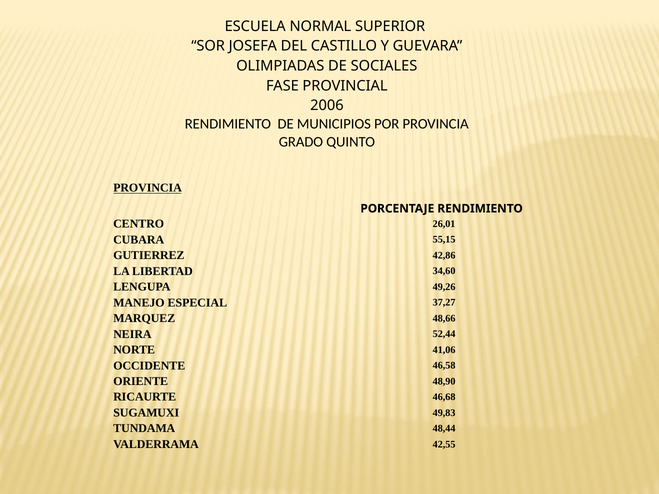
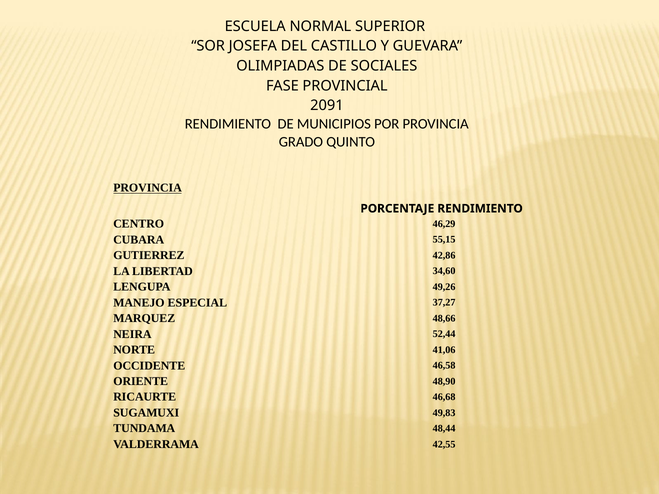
2006: 2006 -> 2091 (327, 106)
26,01: 26,01 -> 46,29 (444, 224)
